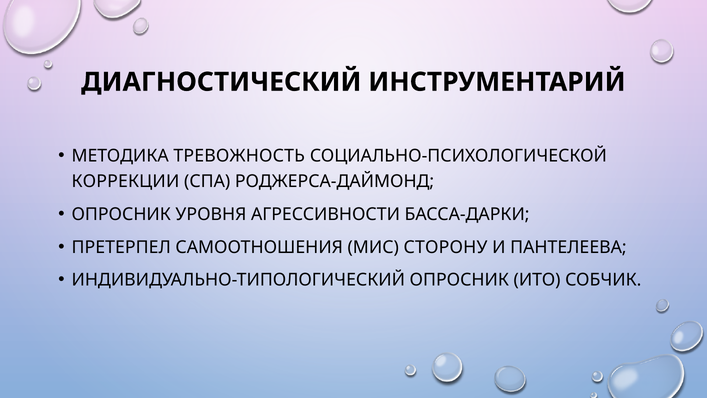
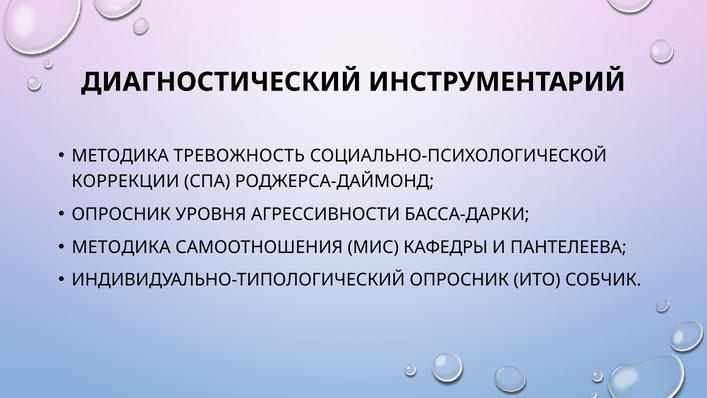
ПРЕТЕРПЕЛ: ПРЕТЕРПЕЛ -> МЕТОДИКА (121, 247)
СТОРОНУ: СТОРОНУ -> КАФЕДРЫ (446, 247)
